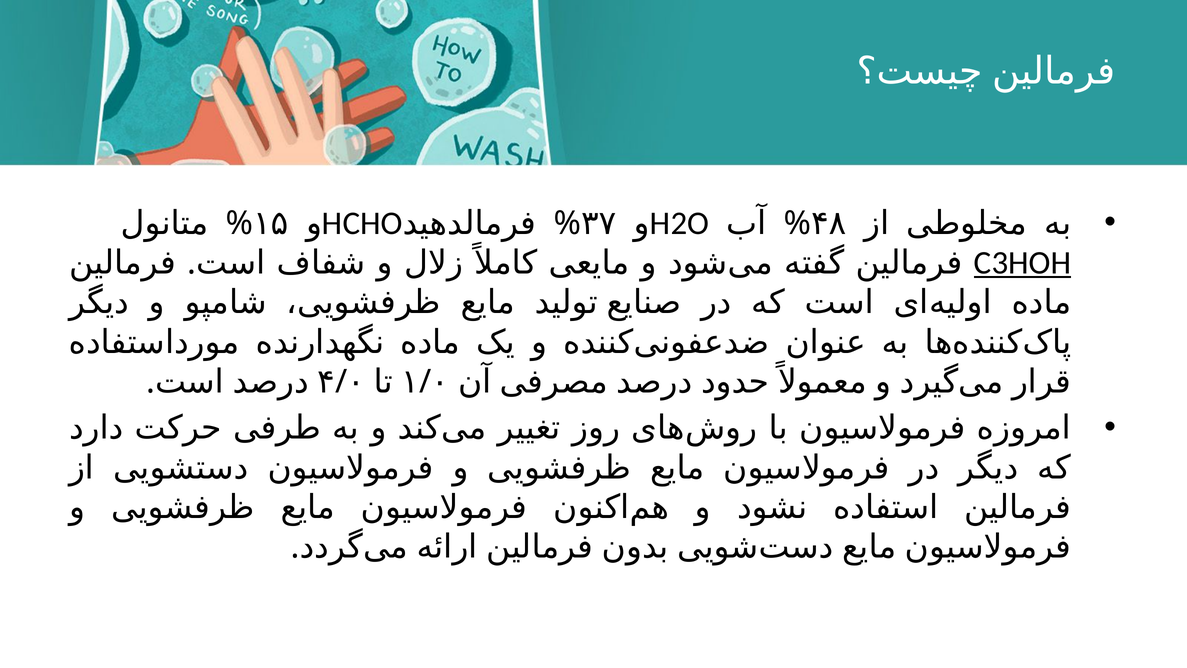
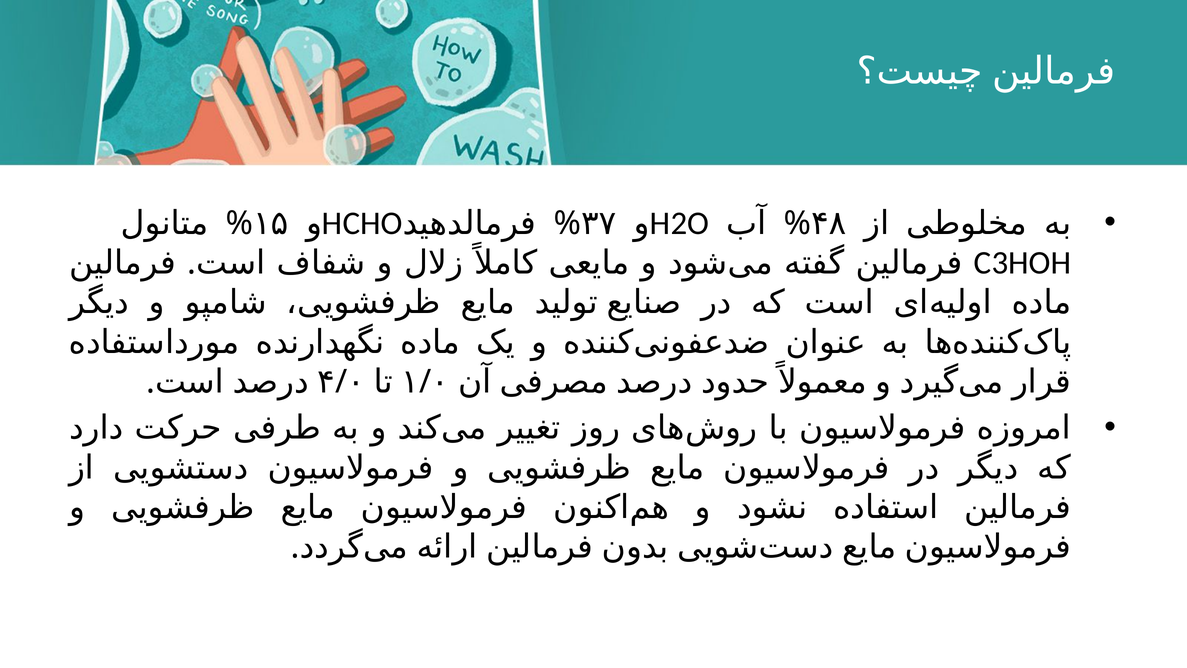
C3HOH underline: present -> none (1023, 263)
